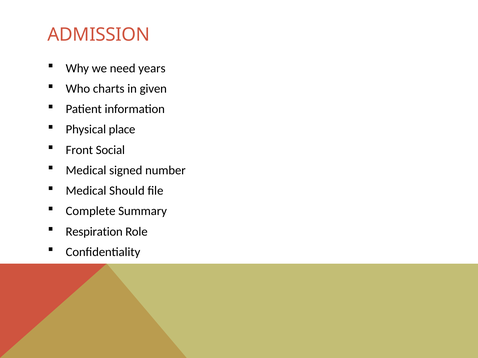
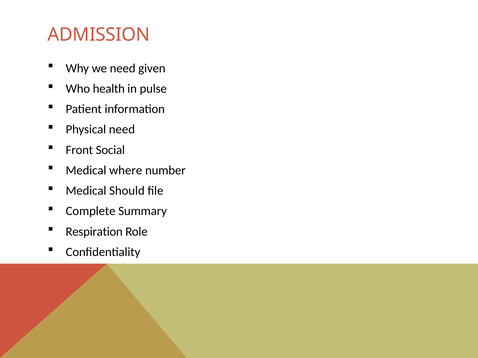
years: years -> given (152, 68)
charts: charts -> health (109, 89)
given: given -> pulse (153, 89)
Physical place: place -> need (122, 130)
signed: signed -> where (126, 171)
